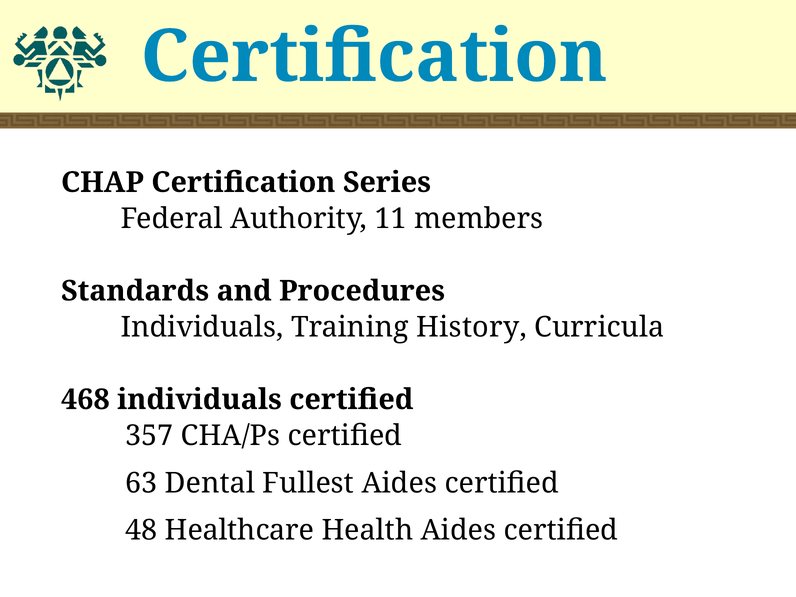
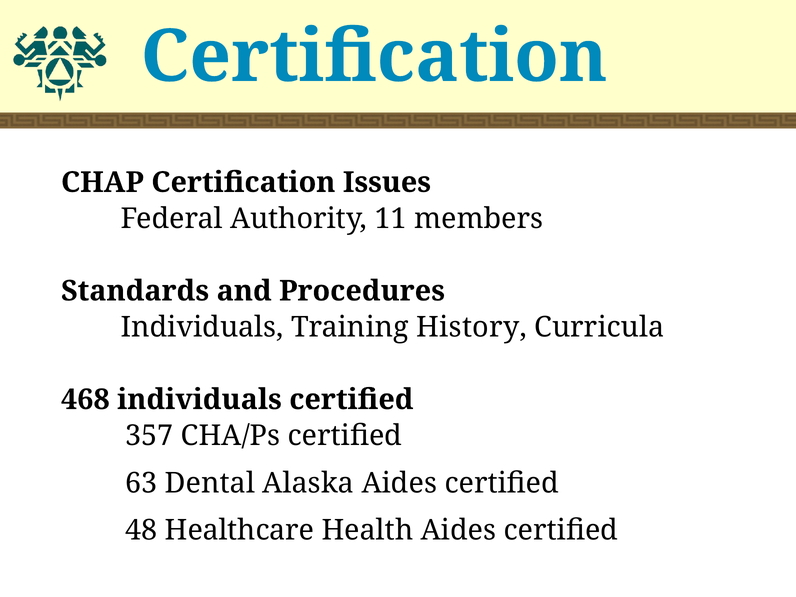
Series: Series -> Issues (387, 182)
Fullest: Fullest -> Alaska (308, 483)
